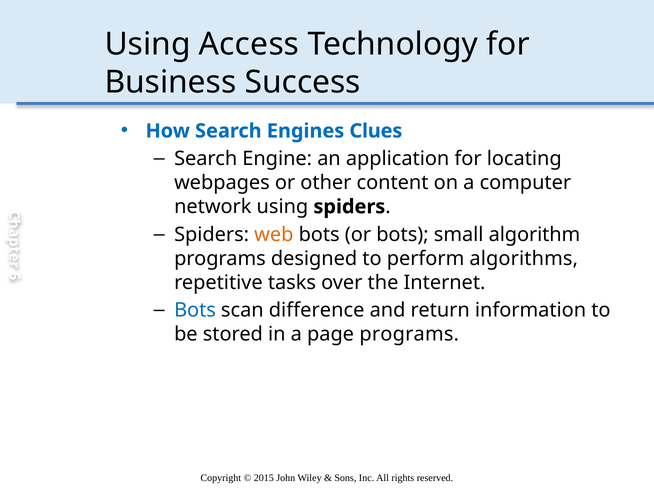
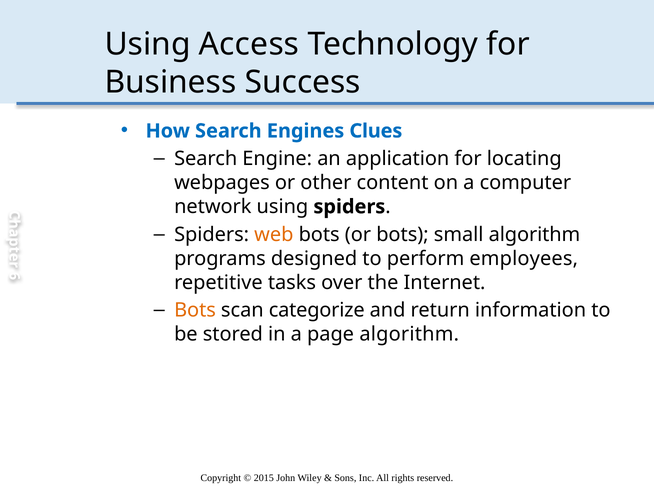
algorithms: algorithms -> employees (524, 259)
Bots colour: blue -> orange (195, 311)
difference: difference -> categorize (317, 311)
page programs: programs -> algorithm (409, 335)
